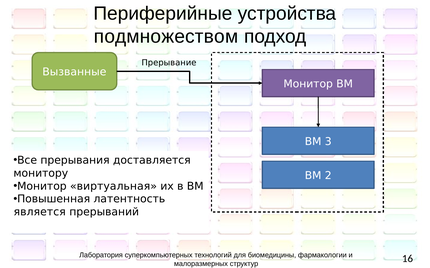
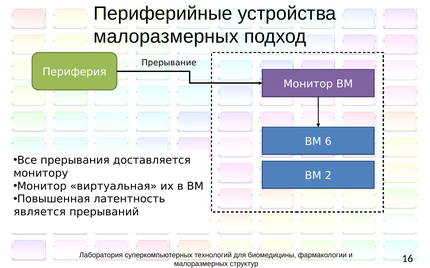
подмножеством: подмножеством -> малоразмерных (166, 36)
Вызванные: Вызванные -> Периферия (74, 72)
3: 3 -> 6 (328, 141)
